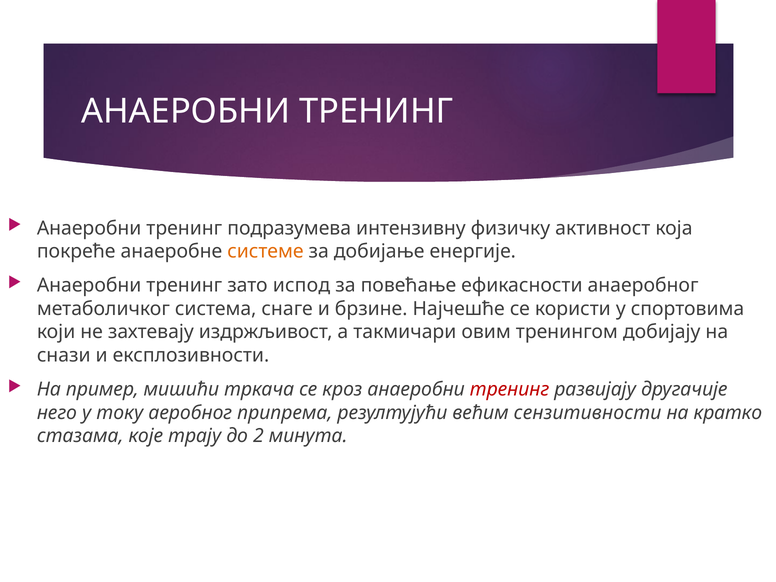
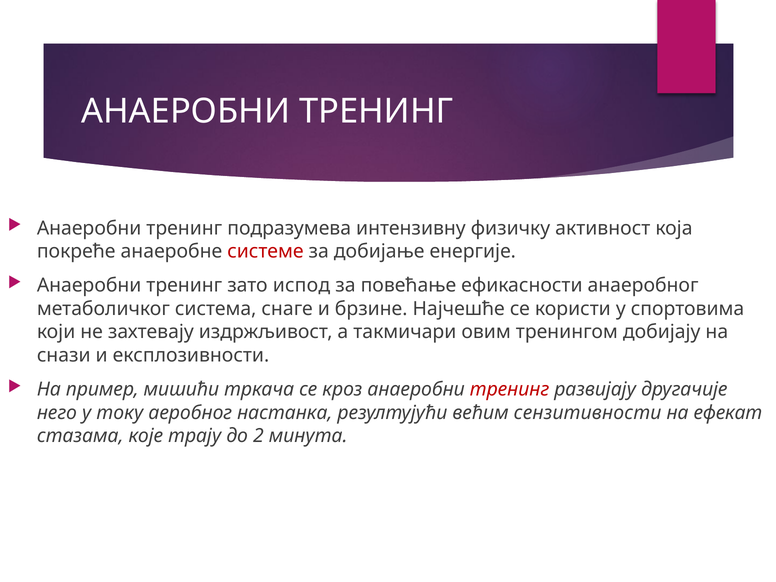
системе colour: orange -> red (265, 251)
припрема: припрема -> настанка (285, 413)
кратко: кратко -> ефекат (728, 413)
